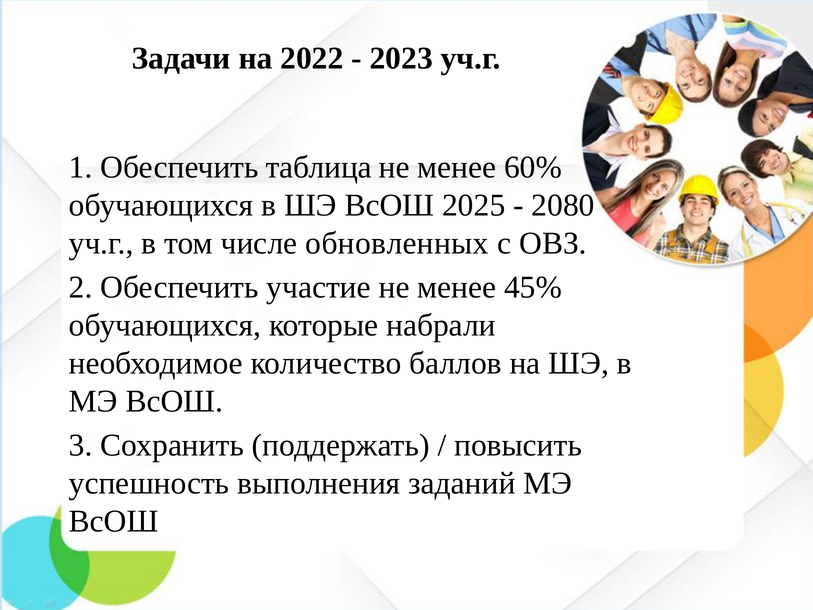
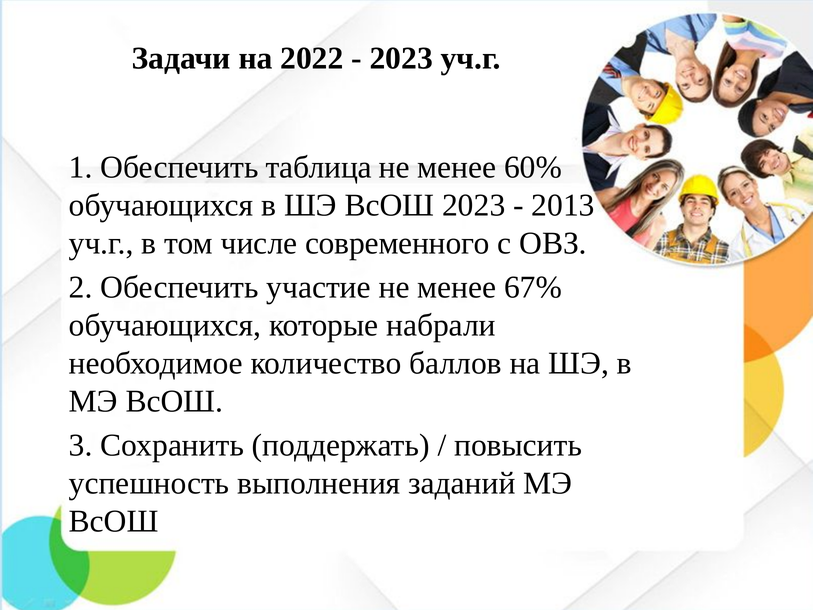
ВсОШ 2025: 2025 -> 2023 (474, 205)
2080: 2080 -> 2013 (563, 205)
обновленных: обновленных -> современного (397, 243)
45%: 45% -> 67% (533, 287)
